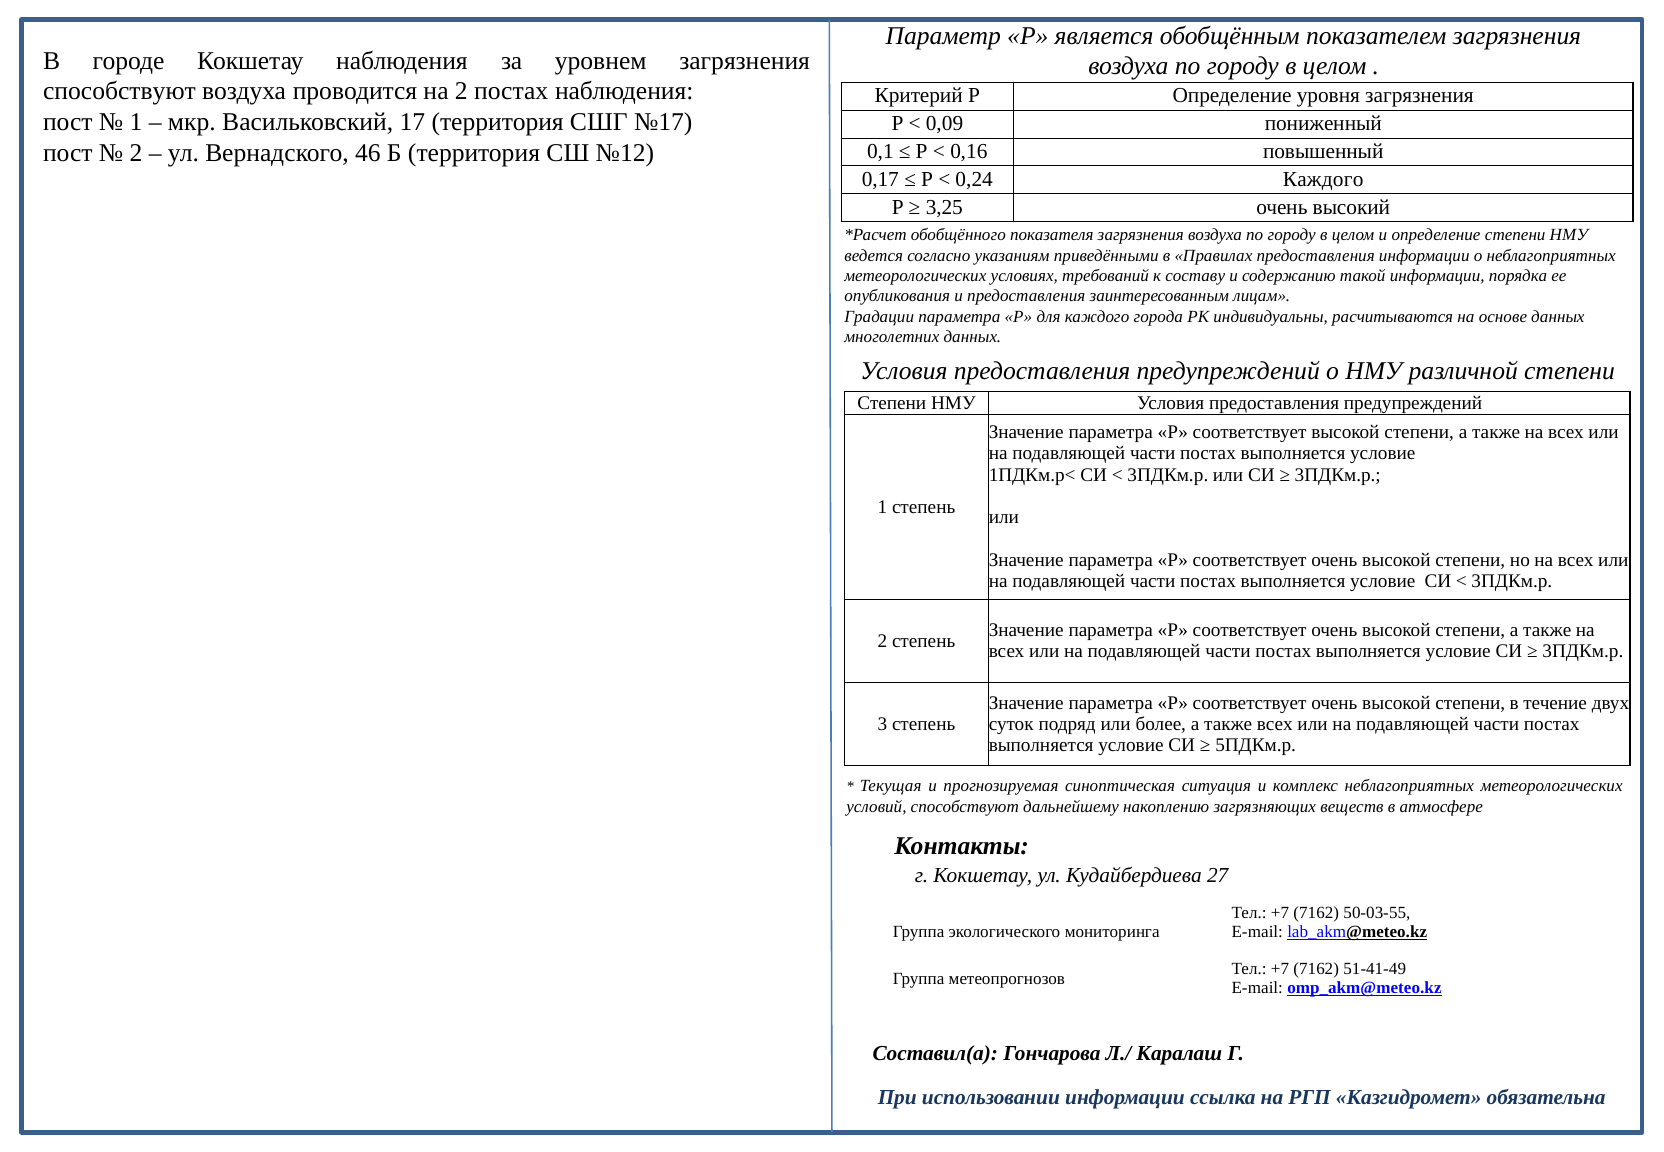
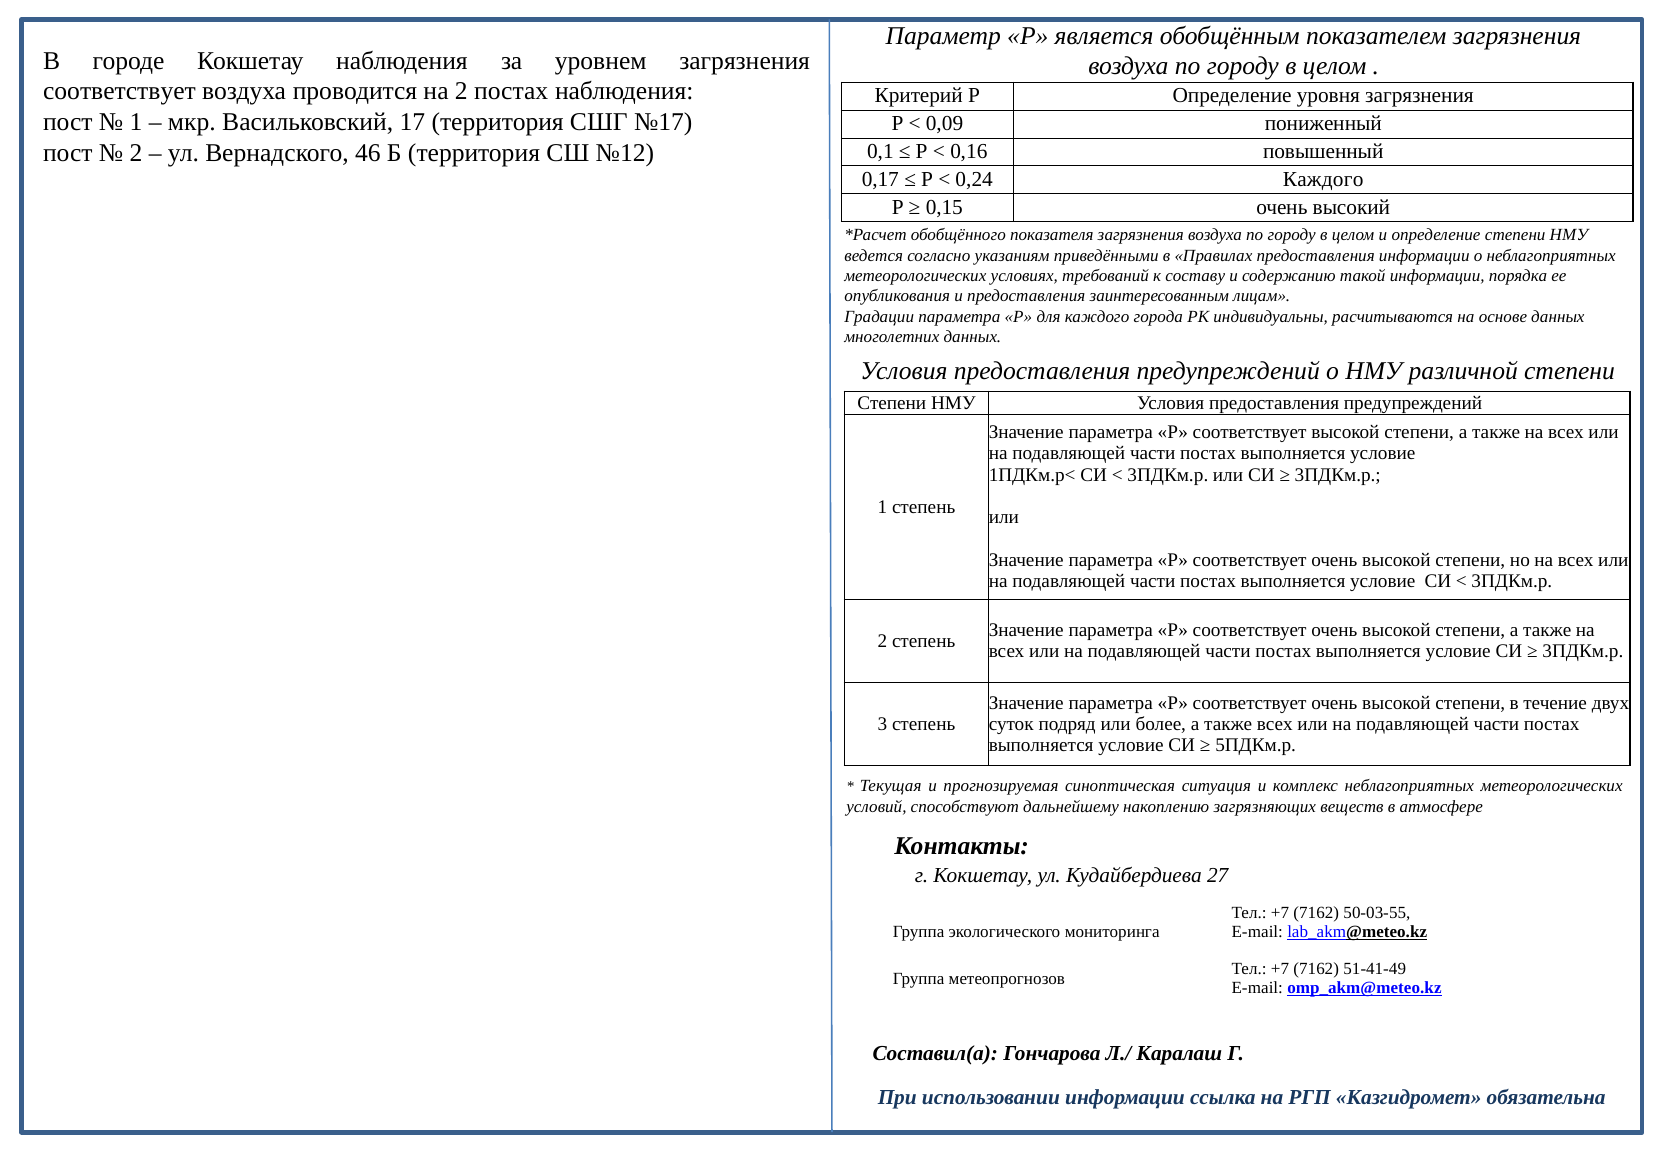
способствуют: способствуют -> соответствует (119, 91)
3,25: 3,25 -> 0,15 (944, 207)
